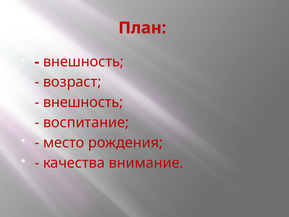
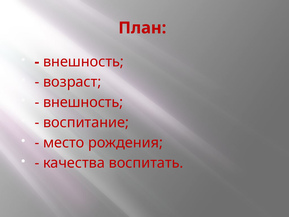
внимание: внимание -> воспитать (146, 163)
